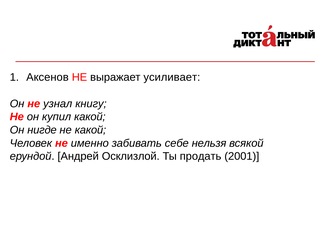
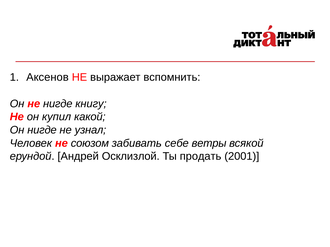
усиливает: усиливает -> вспомнить (172, 77)
не узнал: узнал -> нигде (58, 104)
не какой: какой -> узнал (90, 130)
именно: именно -> союзом (90, 143)
нельзя: нельзя -> ветры (209, 143)
